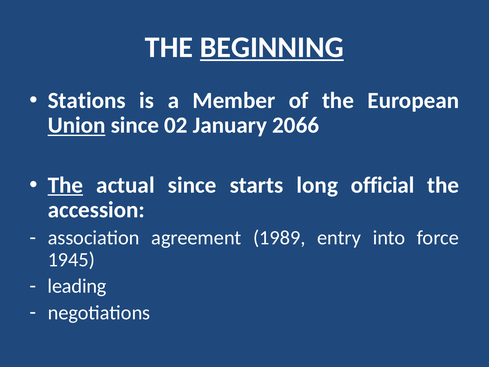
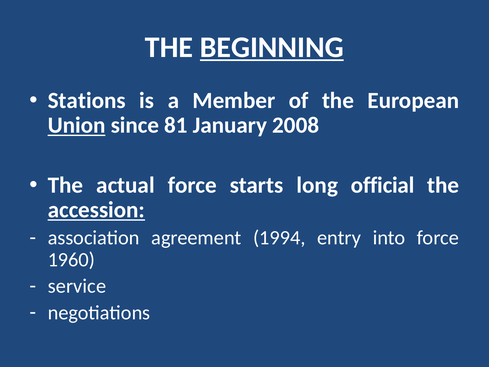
02: 02 -> 81 (176, 125)
2066: 2066 -> 2008 (296, 125)
The underline: present -> none (65, 185)
actual since: since -> force (192, 185)
accession underline: none -> present (96, 210)
1989: 1989 -> 1994 (279, 238)
1945: 1945 -> 1960 (71, 260)
leading: leading -> service (77, 286)
